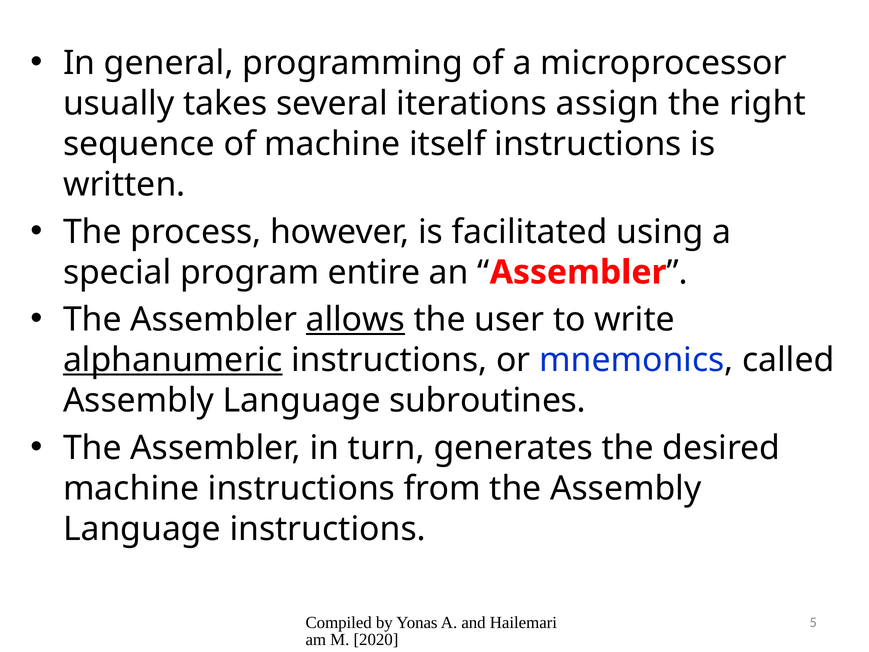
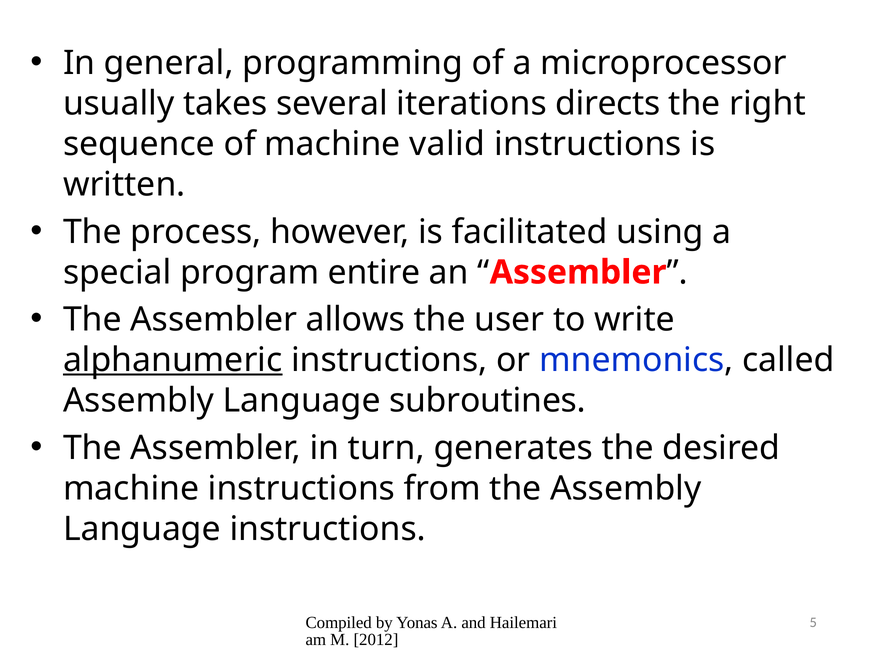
assign: assign -> directs (608, 104)
itself: itself -> valid (447, 144)
allows underline: present -> none (355, 320)
2020: 2020 -> 2012 (376, 639)
